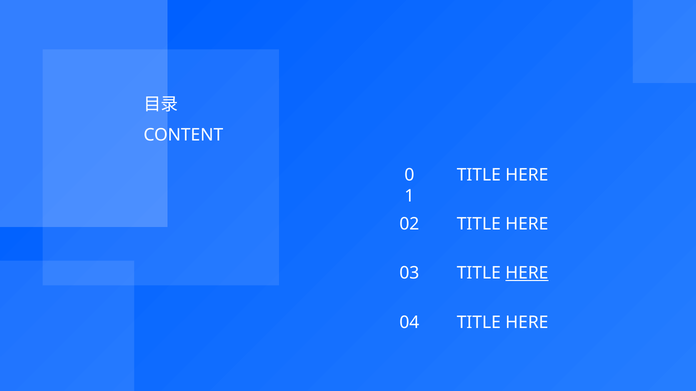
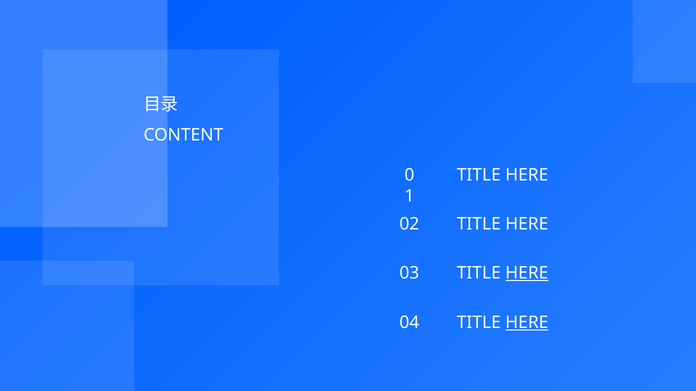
HERE underline: none -> present (527, 323)
